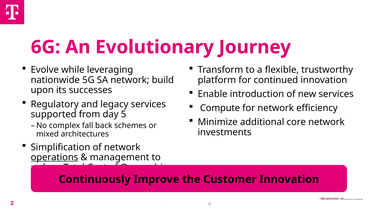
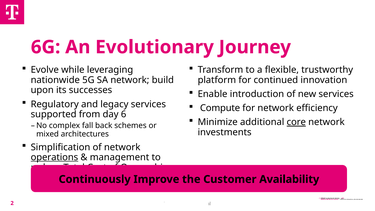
5: 5 -> 6 (124, 114)
core underline: none -> present (296, 122)
Customer Innovation: Innovation -> Availability (289, 179)
